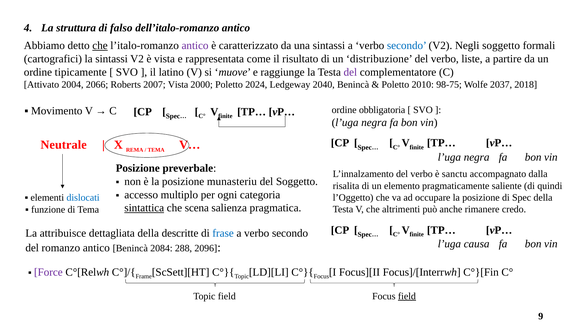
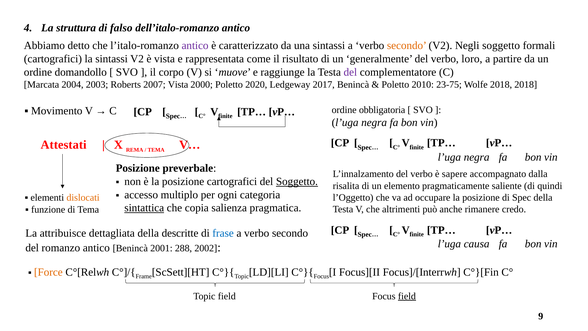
che underline: present -> none (100, 46)
secondo colour: blue -> orange (407, 46)
distribuzione: distribuzione -> generalmente (379, 59)
liste: liste -> loro (472, 59)
tipicamente: tipicamente -> domandollo (81, 72)
latino: latino -> corpo (171, 72)
Attivato: Attivato -> Marcata (42, 84)
2066: 2066 -> 2003 (97, 84)
2024: 2024 -> 2020 (256, 84)
2040: 2040 -> 2017 (324, 84)
98-75: 98-75 -> 23-75 (449, 84)
Wolfe 2037: 2037 -> 2018 (501, 84)
Neutrale: Neutrale -> Attestati (64, 145)
sanctu: sanctu -> sapere (455, 174)
posizione munasteriu: munasteriu -> cartografici (232, 181)
Soggetto underline: none -> present (297, 181)
dislocati colour: blue -> orange (83, 198)
scena: scena -> copia (197, 208)
2084: 2084 -> 2001 (161, 248)
2096: 2096 -> 2002 (206, 248)
Force colour: purple -> orange (48, 272)
